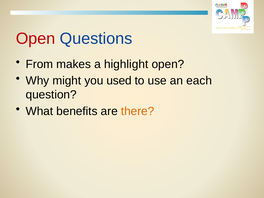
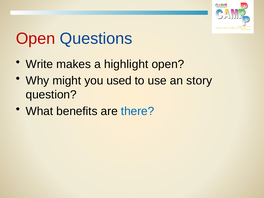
From: From -> Write (39, 64)
each: each -> story (199, 81)
there colour: orange -> blue (138, 111)
